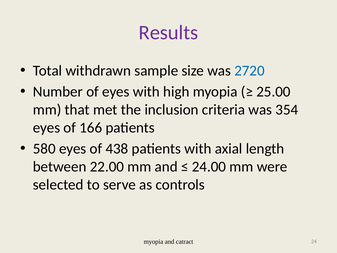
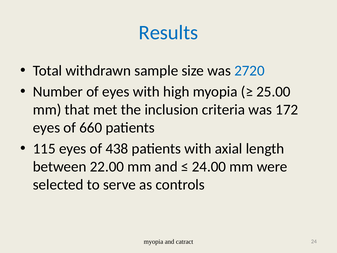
Results colour: purple -> blue (168, 33)
354: 354 -> 172 (287, 110)
166: 166 -> 660 (91, 128)
580: 580 -> 115 (44, 149)
